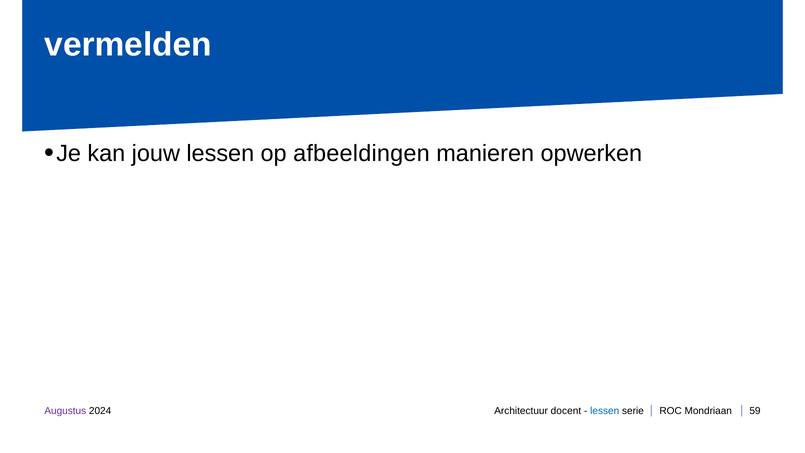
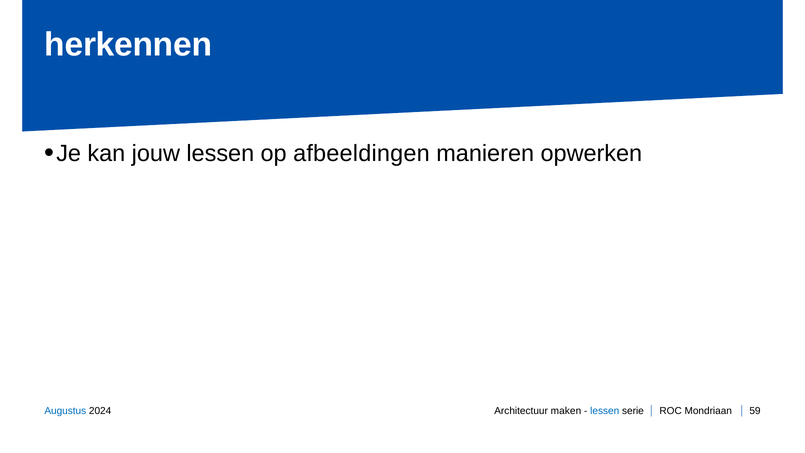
vermelden: vermelden -> herkennen (128, 45)
Augustus colour: purple -> blue (65, 411)
docent: docent -> maken (566, 411)
